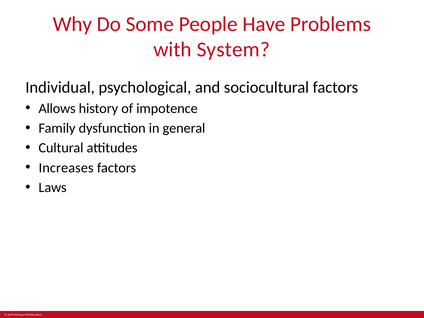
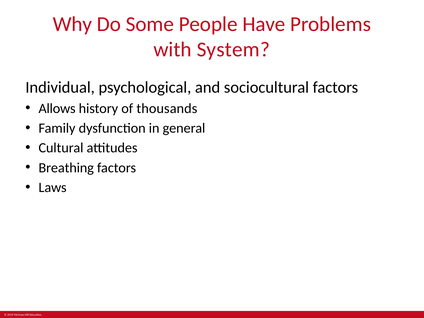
impotence: impotence -> thousands (167, 108)
Increases: Increases -> Breathing (66, 168)
